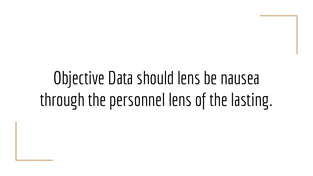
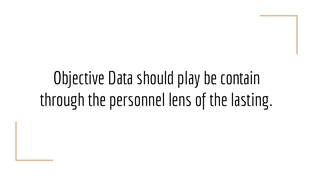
should lens: lens -> play (189, 78)
nausea: nausea -> contain (240, 78)
